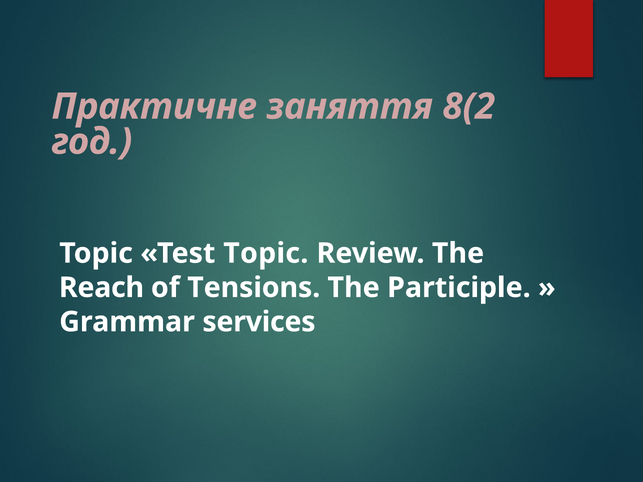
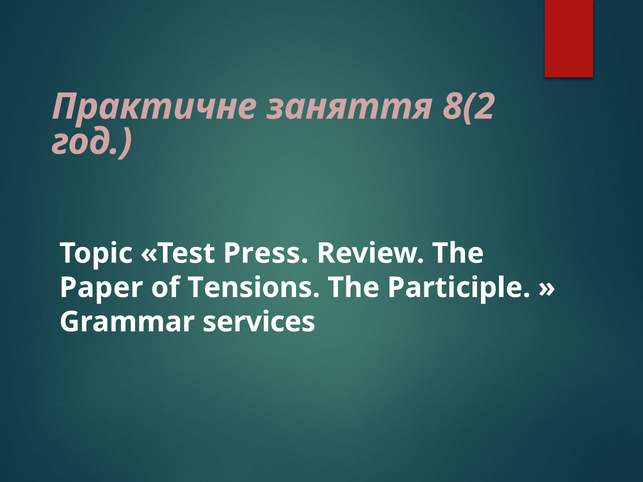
Test Topic: Topic -> Press (266, 253)
Reach: Reach -> Paper (101, 288)
